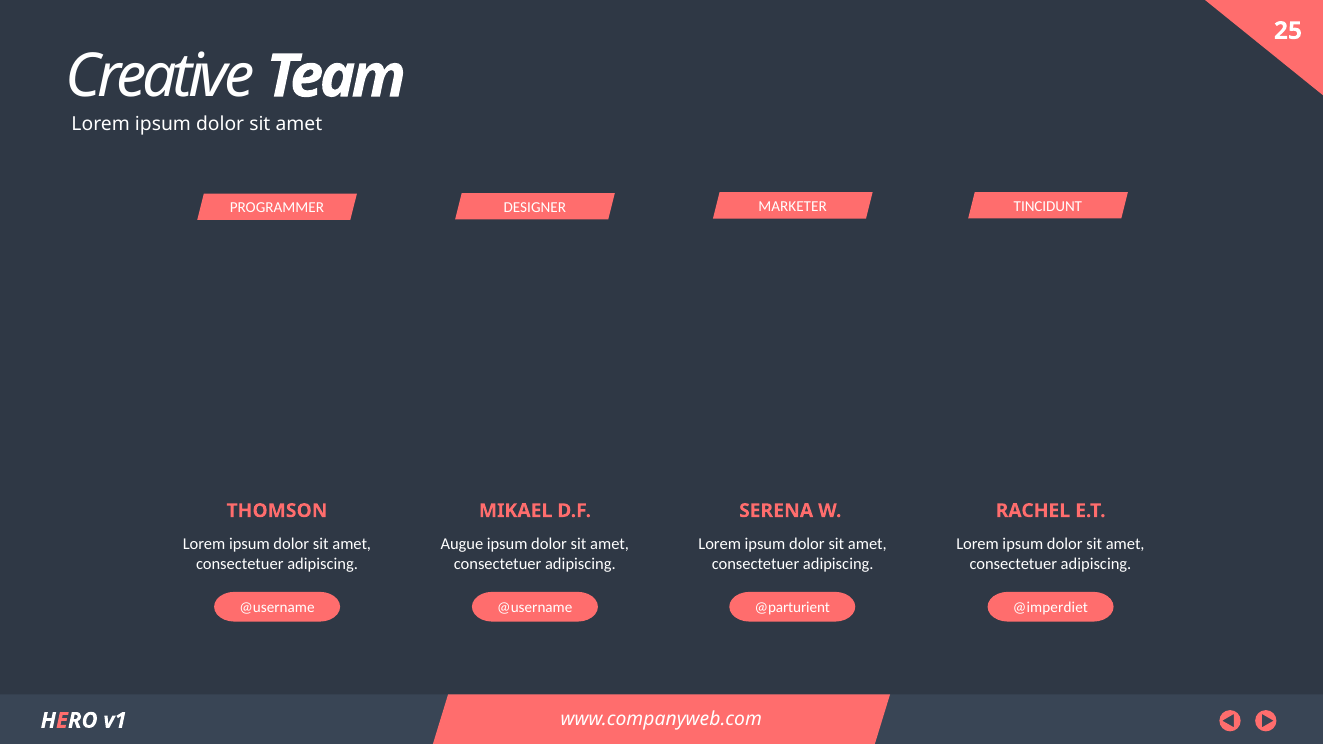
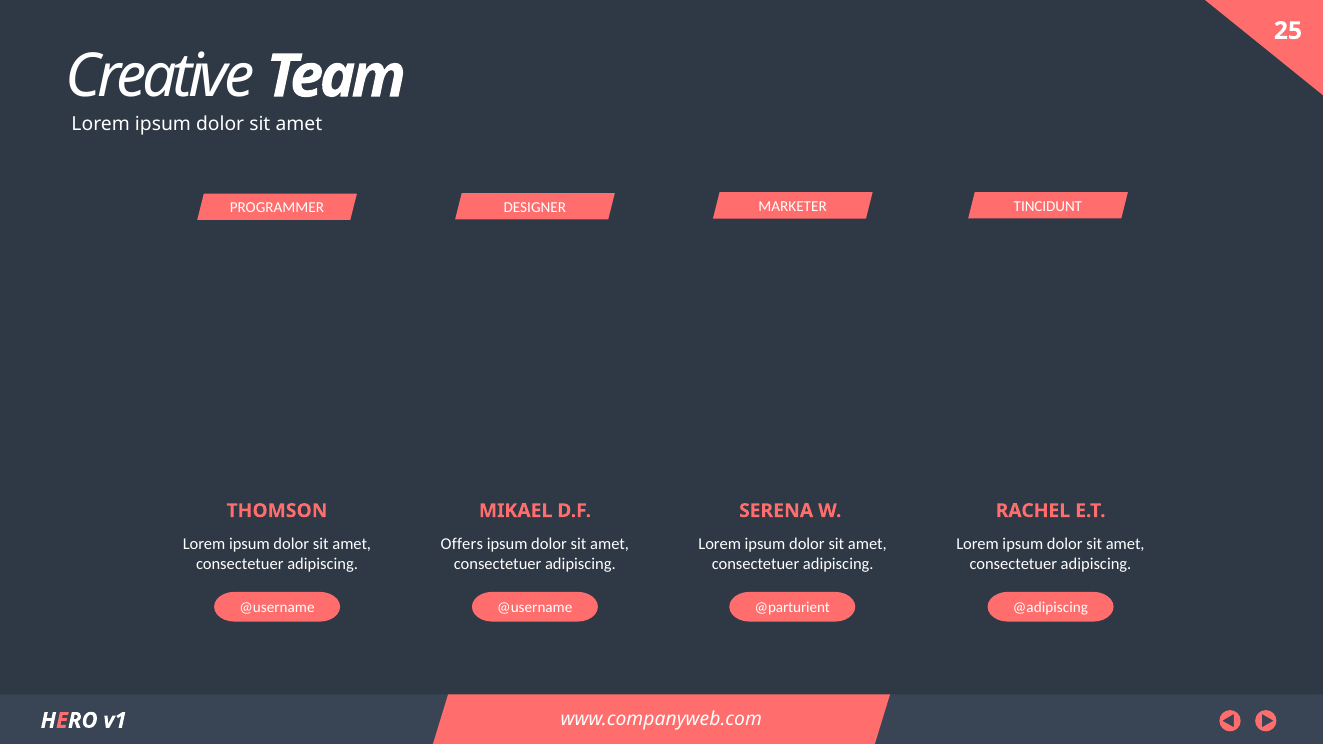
Augue: Augue -> Offers (462, 544)
@imperdiet: @imperdiet -> @adipiscing (1050, 608)
